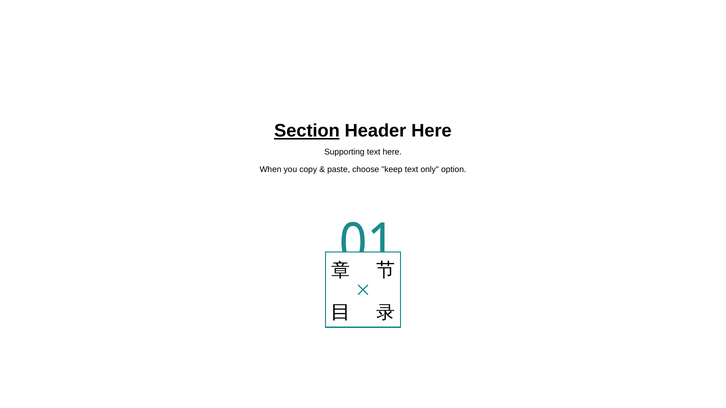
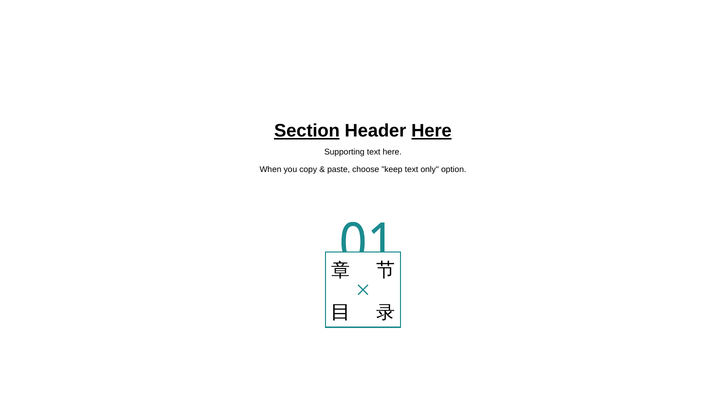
Here underline: none -> present (431, 131)
